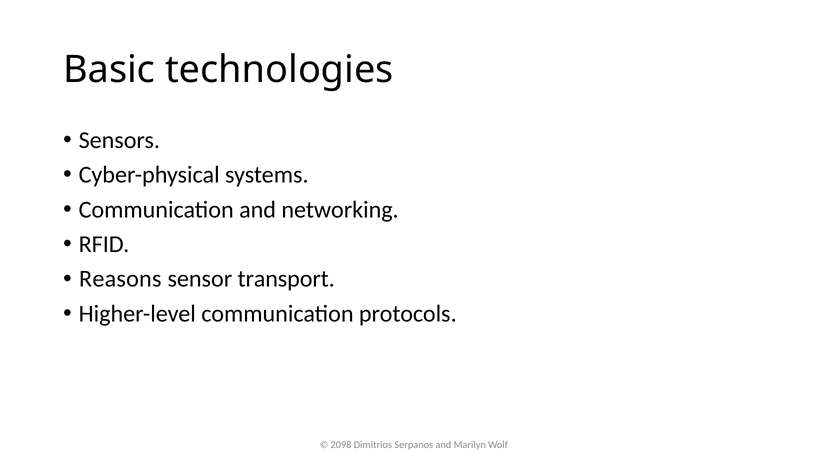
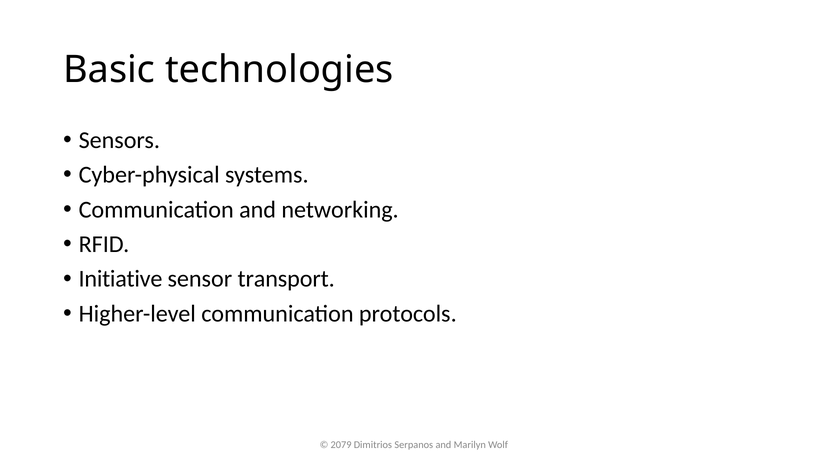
Reasons: Reasons -> Initiative (120, 279)
2098: 2098 -> 2079 (341, 445)
